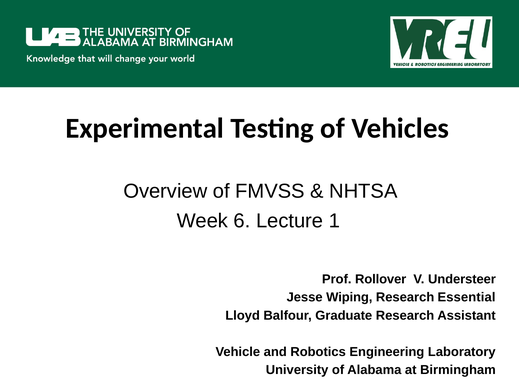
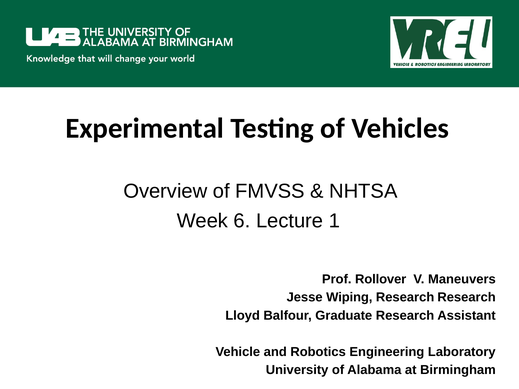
Understeer: Understeer -> Maneuvers (462, 279)
Research Essential: Essential -> Research (467, 298)
